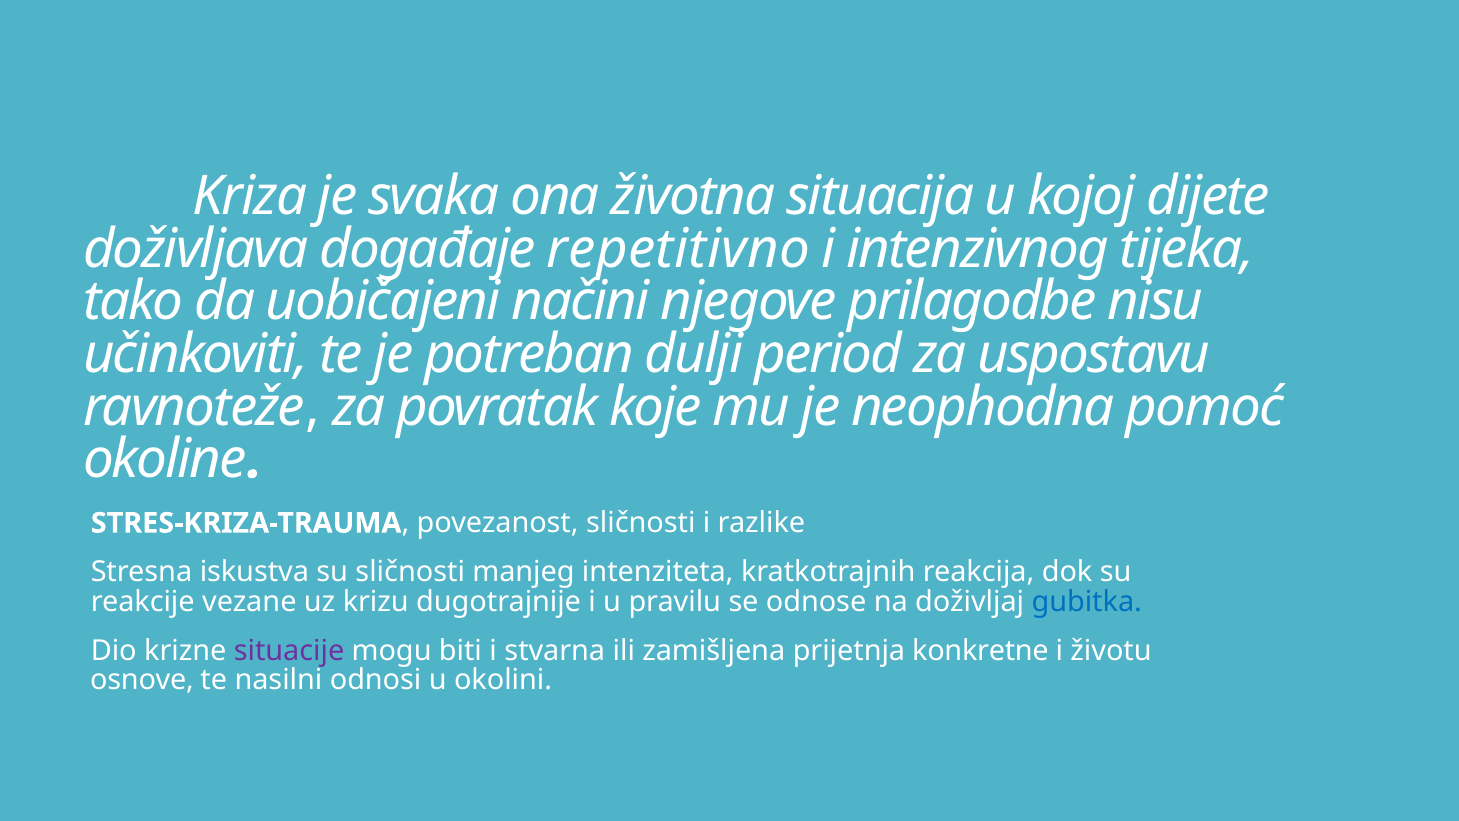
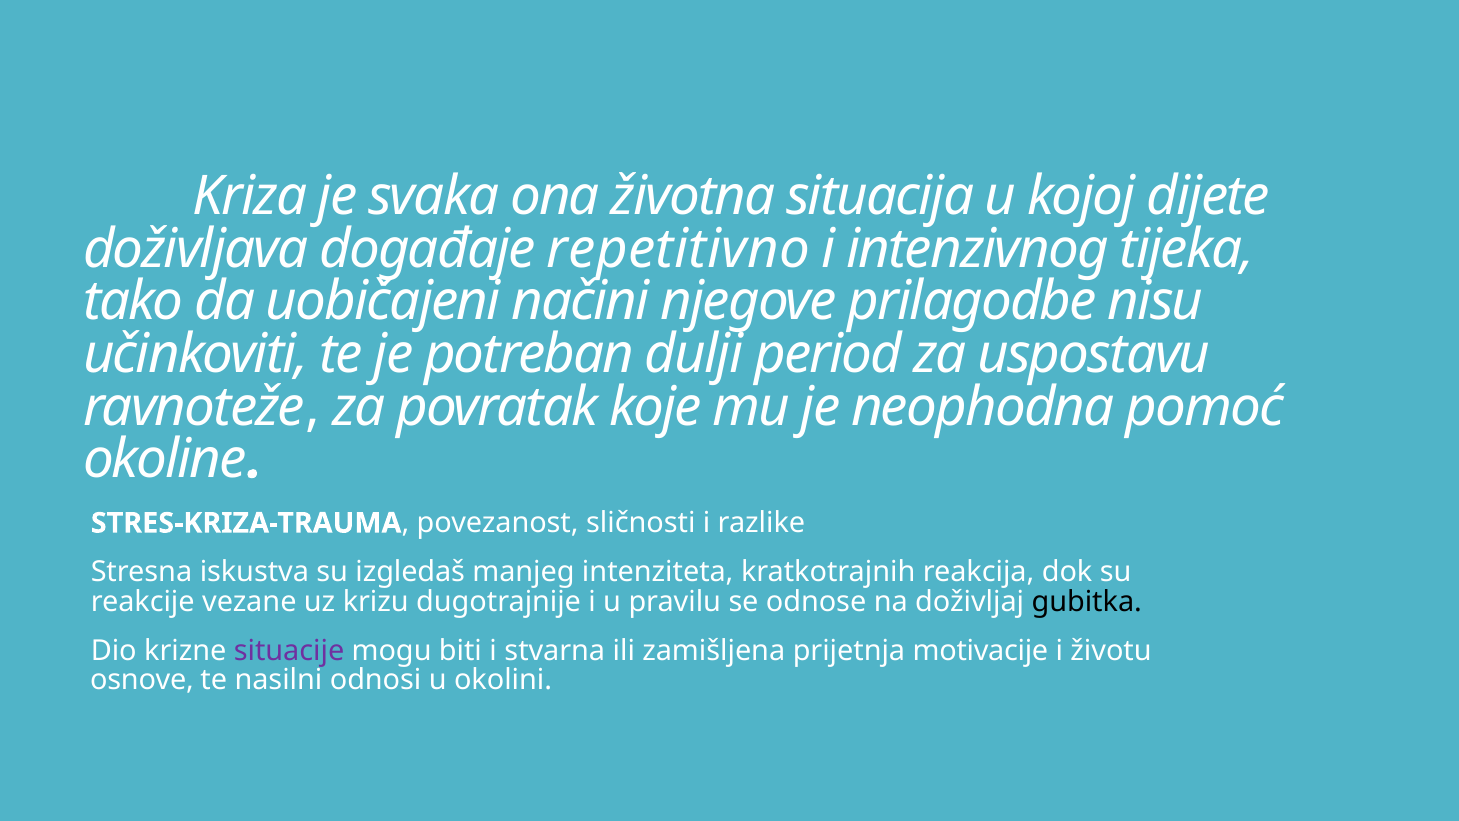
su sličnosti: sličnosti -> izgledaš (410, 572)
gubitka colour: blue -> black (1087, 602)
konkretne: konkretne -> motivacije (980, 651)
